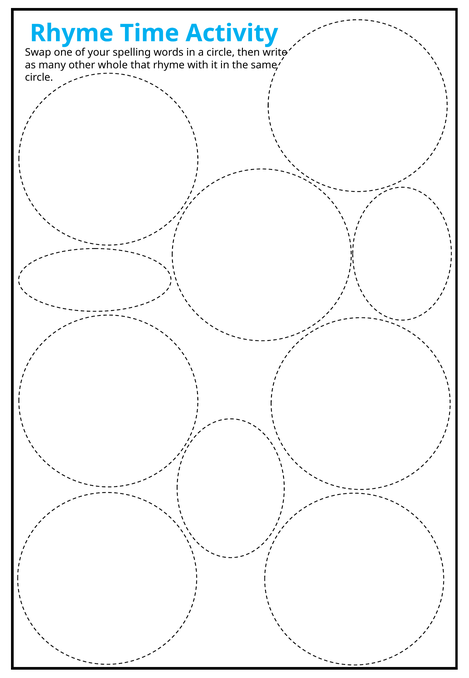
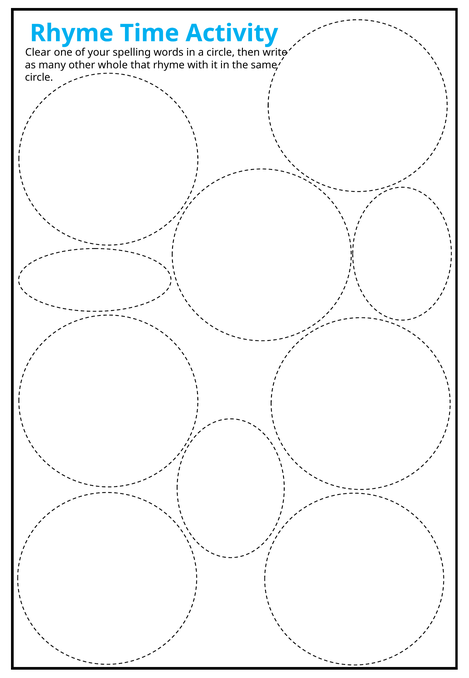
Swap: Swap -> Clear (38, 52)
